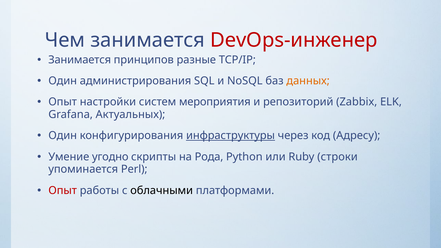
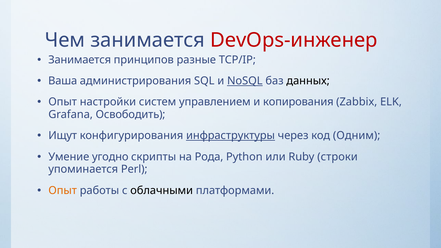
Один: Один -> Ваша (63, 81)
NoSQL underline: none -> present (245, 81)
данных colour: orange -> black (308, 81)
мероприятия: мероприятия -> управлением (215, 102)
репозиторий: репозиторий -> копирования (298, 102)
Актуальных: Актуальных -> Освободить (131, 115)
Один: Один -> Ищут (63, 136)
Адресу: Адресу -> Одним (357, 136)
Опыт colour: red -> orange (63, 191)
